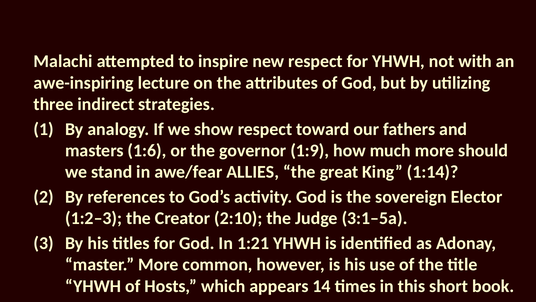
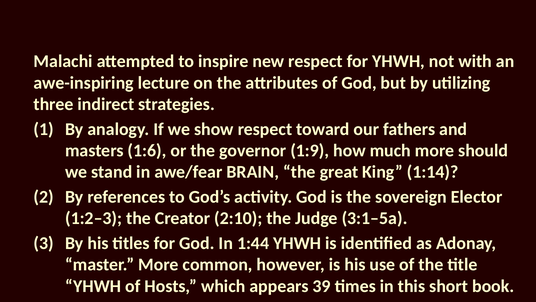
ALLIES: ALLIES -> BRAIN (253, 172)
1:21: 1:21 -> 1:44 (253, 243)
14: 14 -> 39 (322, 286)
